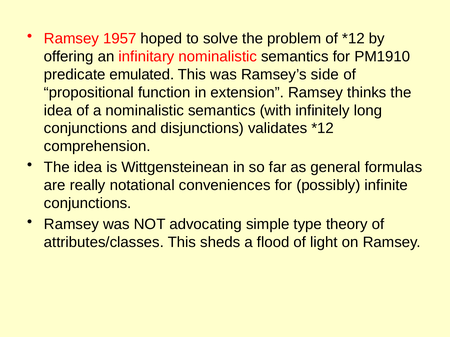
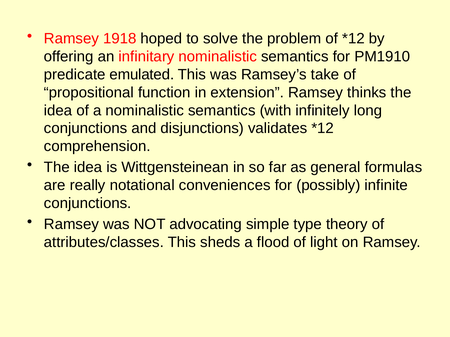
1957: 1957 -> 1918 (120, 39)
side: side -> take (325, 75)
